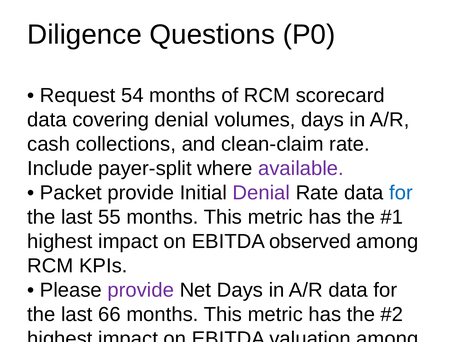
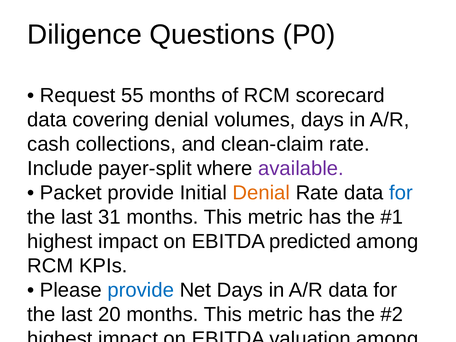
54: 54 -> 55 (132, 96)
Denial colour: purple -> orange (261, 193)
55: 55 -> 31 (110, 217)
observed: observed -> predicted (310, 242)
provide colour: purple -> blue (141, 290)
66: 66 -> 20 (110, 315)
